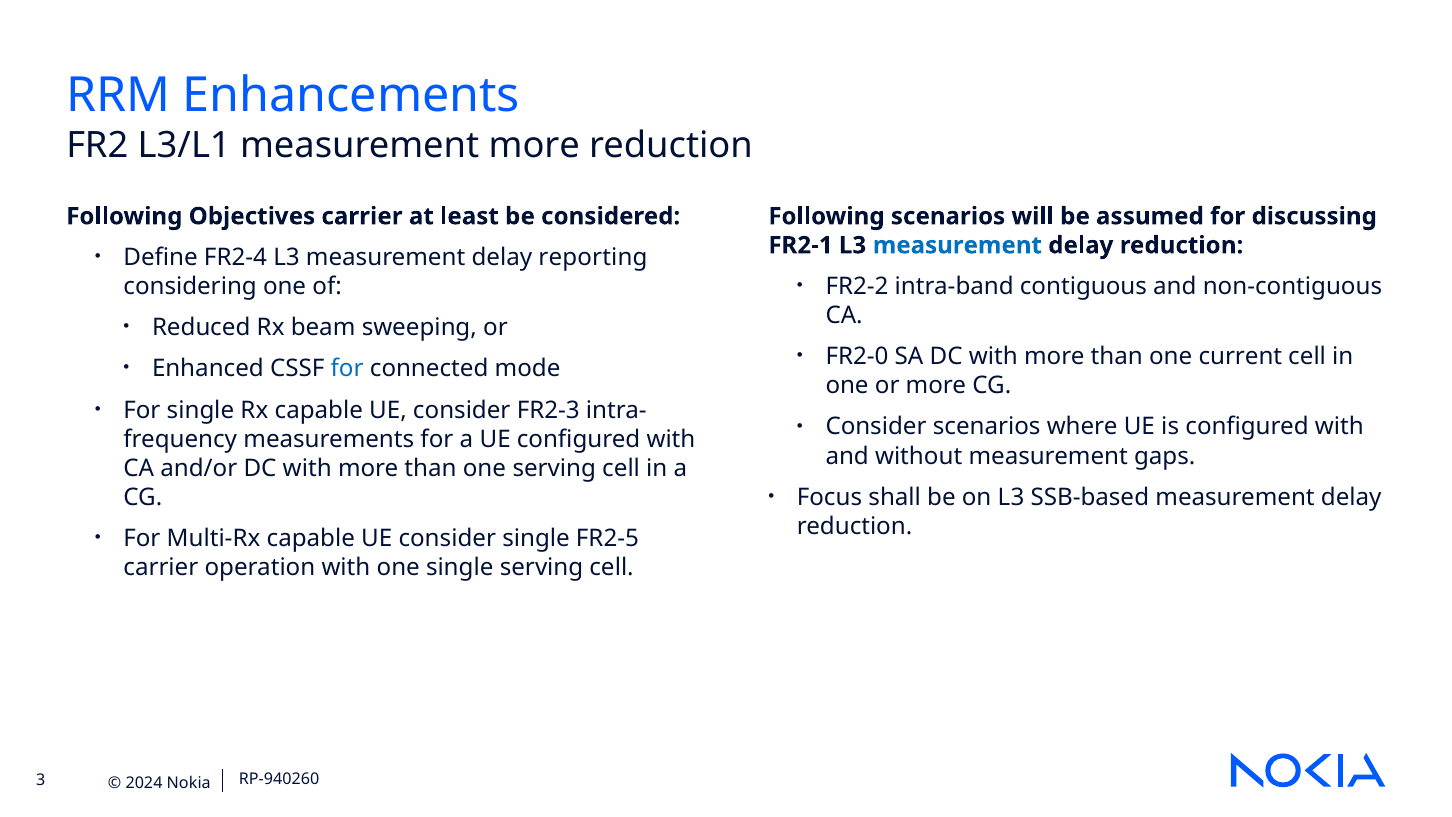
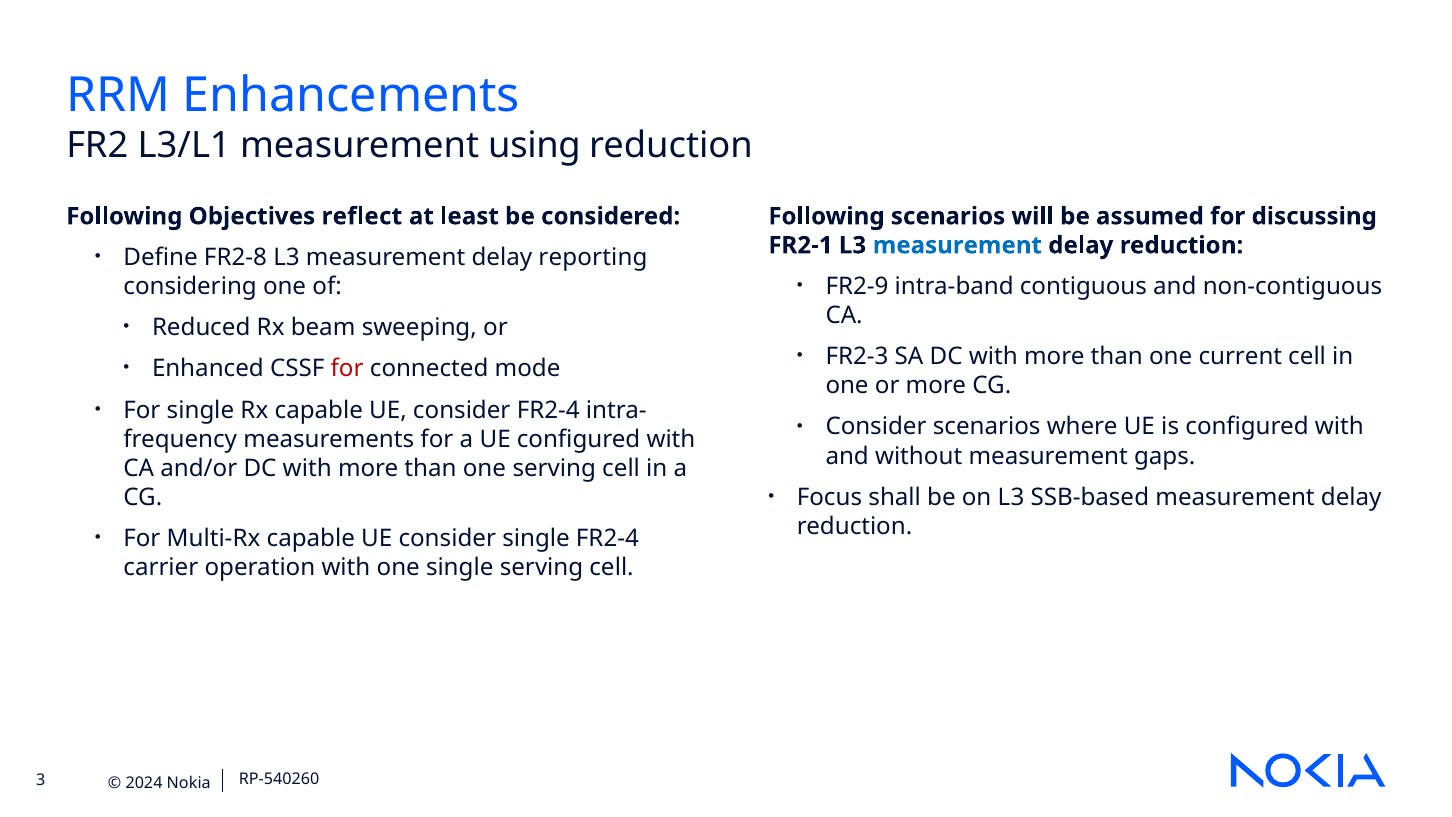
measurement more: more -> using (534, 146)
Objectives carrier: carrier -> reflect (362, 216)
FR2-4: FR2-4 -> FR2-8 (235, 257)
FR2-2: FR2-2 -> FR2-9 (857, 286)
FR2-0: FR2-0 -> FR2-3 (857, 357)
for colour: blue -> red (347, 369)
consider FR2-3: FR2-3 -> FR2-4 (548, 410)
single FR2-5: FR2-5 -> FR2-4 (607, 538)
RP-940260: RP-940260 -> RP-540260 (279, 779)
